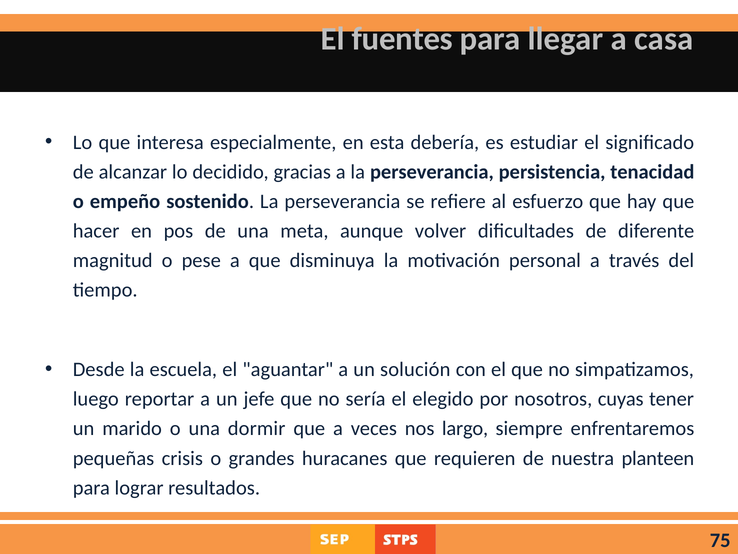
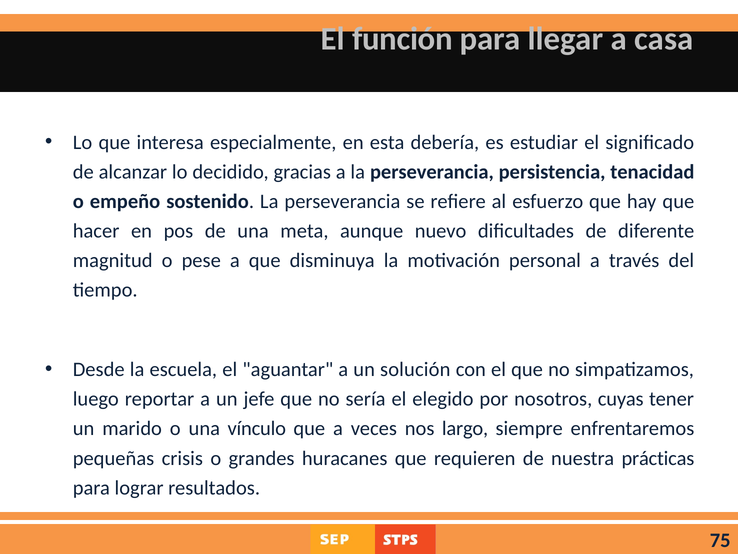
fuentes: fuentes -> función (402, 39)
volver: volver -> nuevo (441, 231)
dormir: dormir -> vínculo (257, 428)
planteen: planteen -> prácticas (658, 458)
